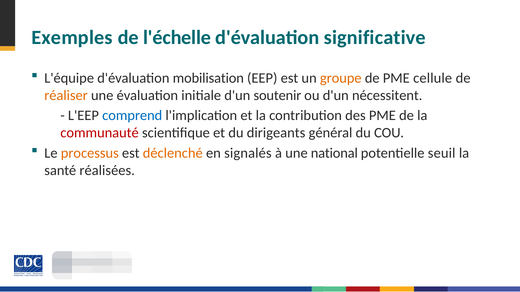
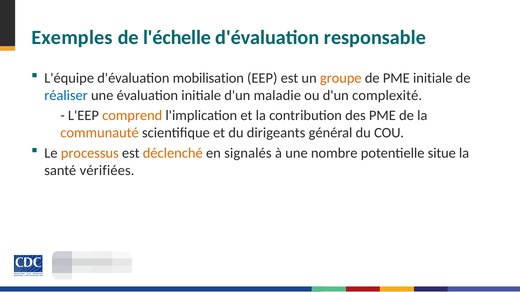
significative: significative -> responsable (375, 38)
PME cellule: cellule -> initiale (433, 78)
réaliser colour: orange -> blue (66, 96)
soutenir: soutenir -> maladie (277, 96)
nécessitent: nécessitent -> complexité (387, 96)
comprend colour: blue -> orange (132, 116)
communauté colour: red -> orange (100, 133)
national: national -> nombre (334, 153)
seuil: seuil -> situe (442, 153)
réalisées: réalisées -> vérifiées (107, 171)
